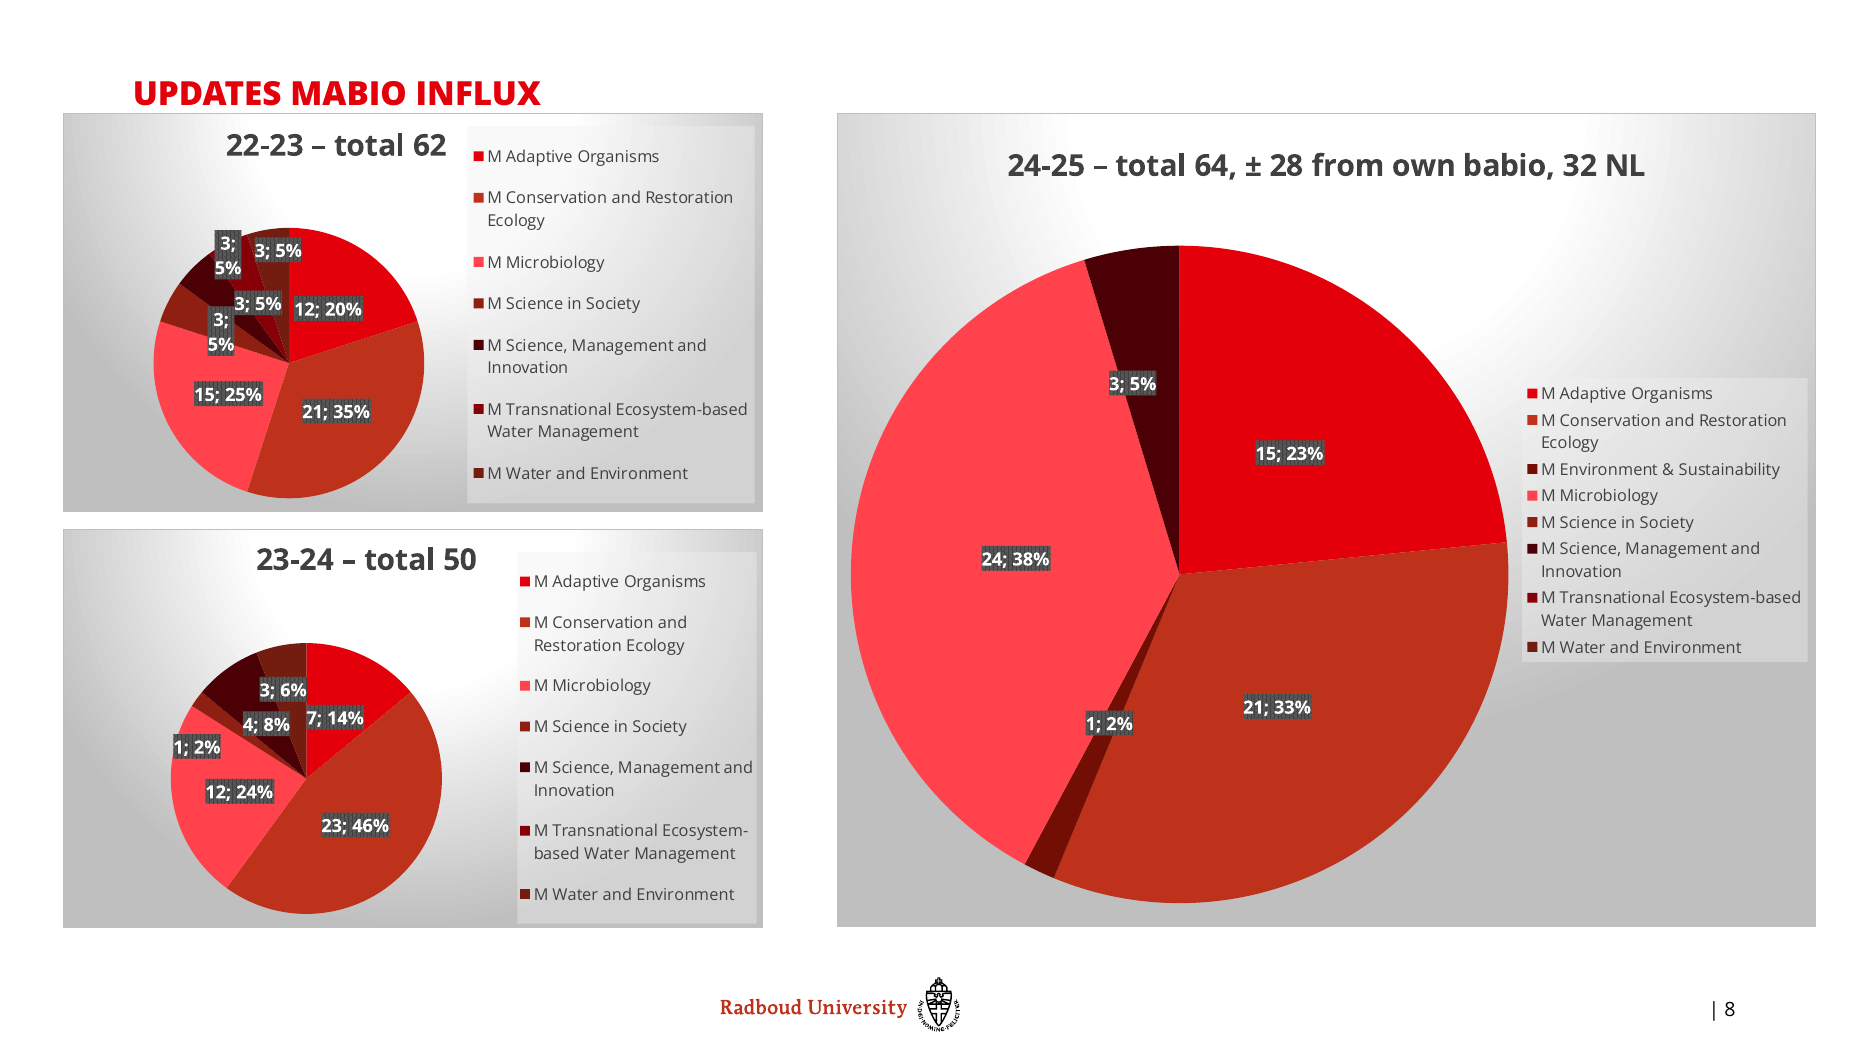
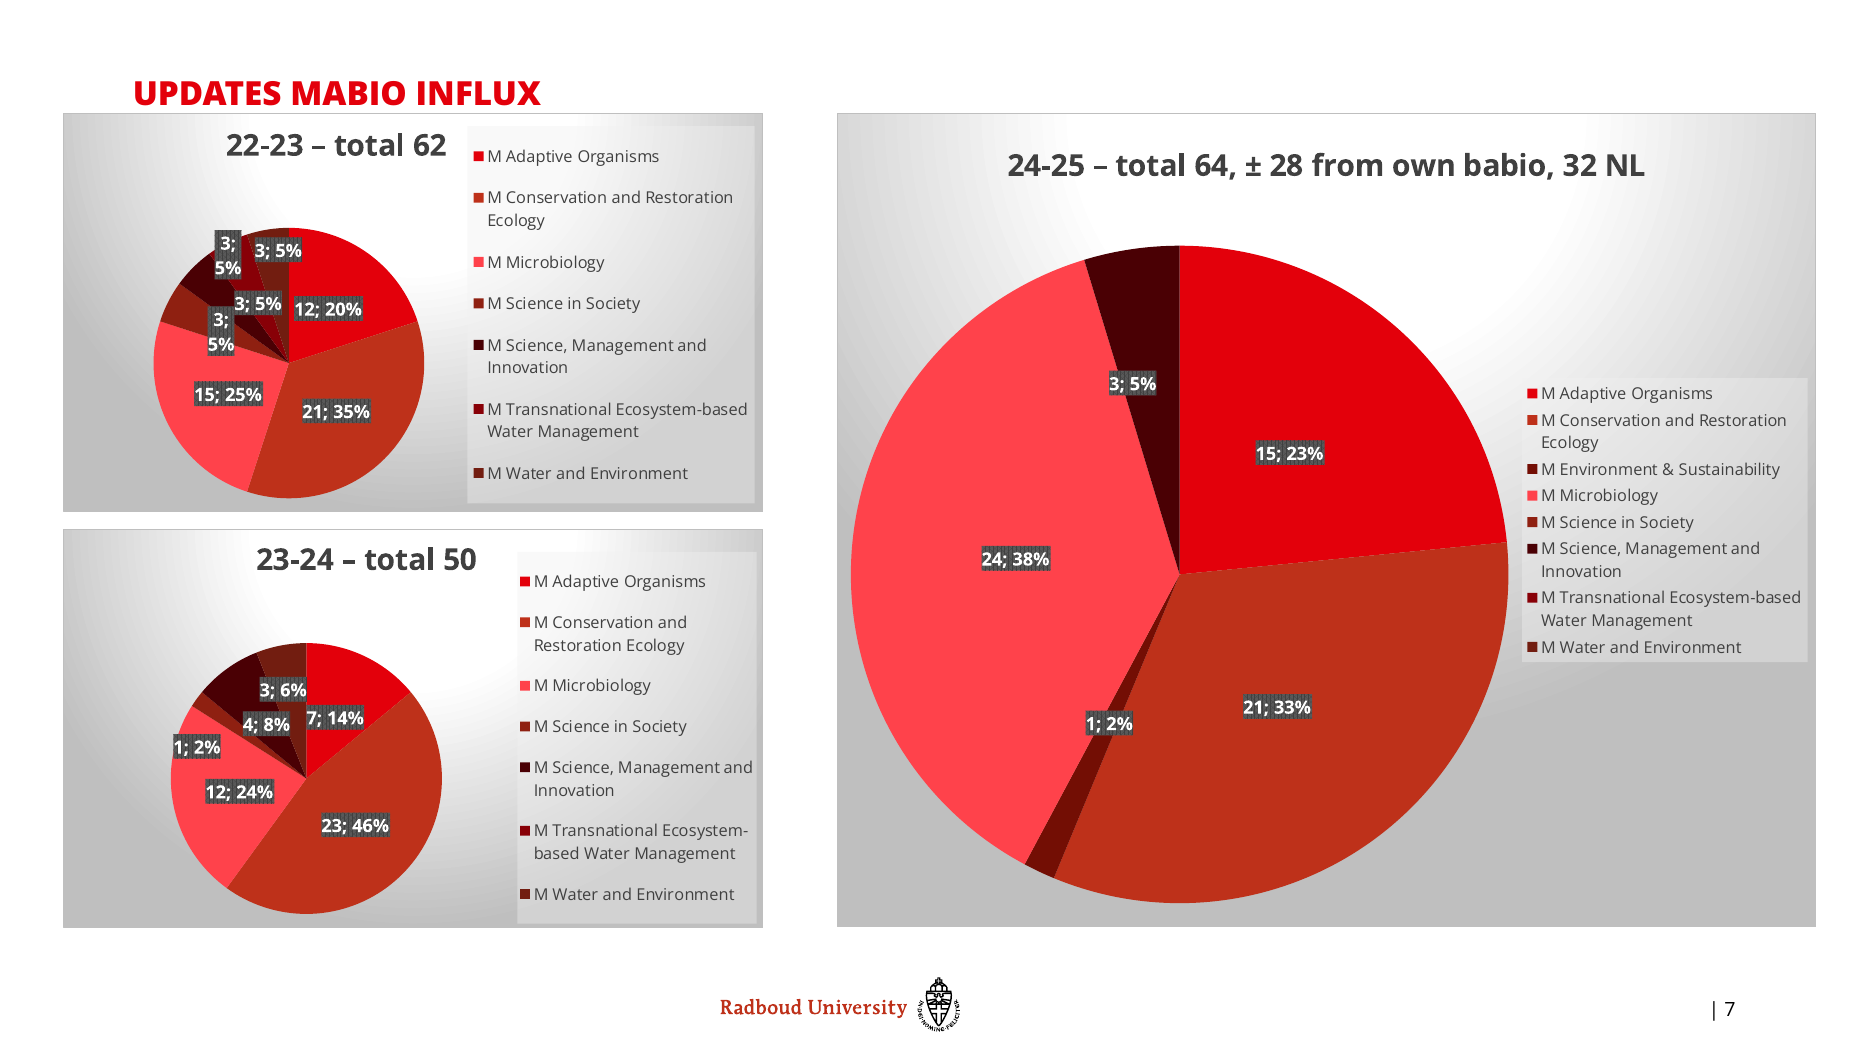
8: 8 -> 7 (1730, 1010)
